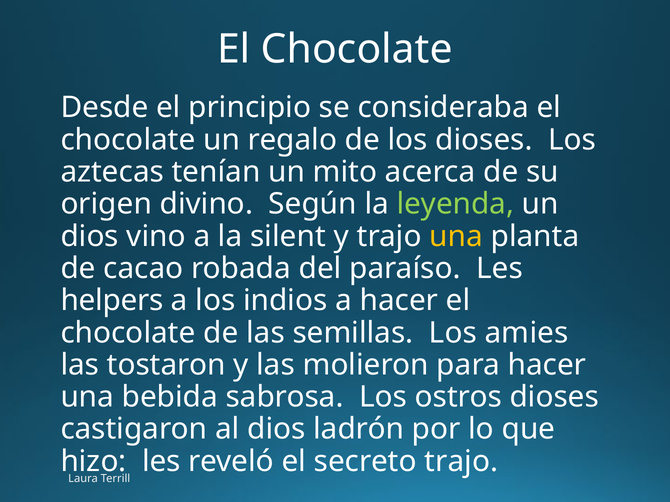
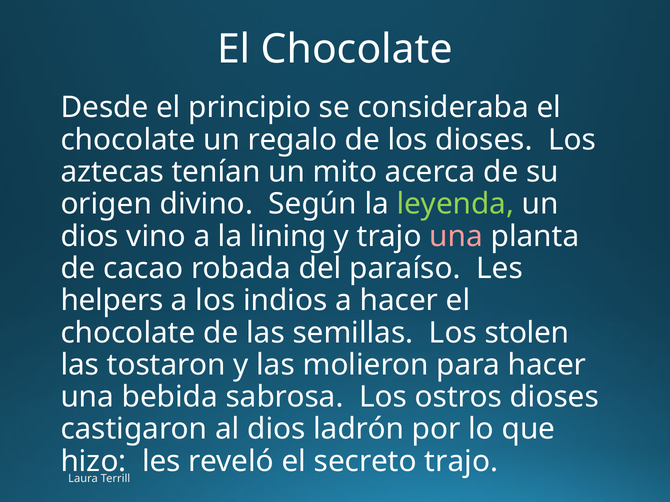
silent: silent -> lining (288, 236)
una colour: yellow -> pink (456, 236)
amies: amies -> stolen (527, 333)
